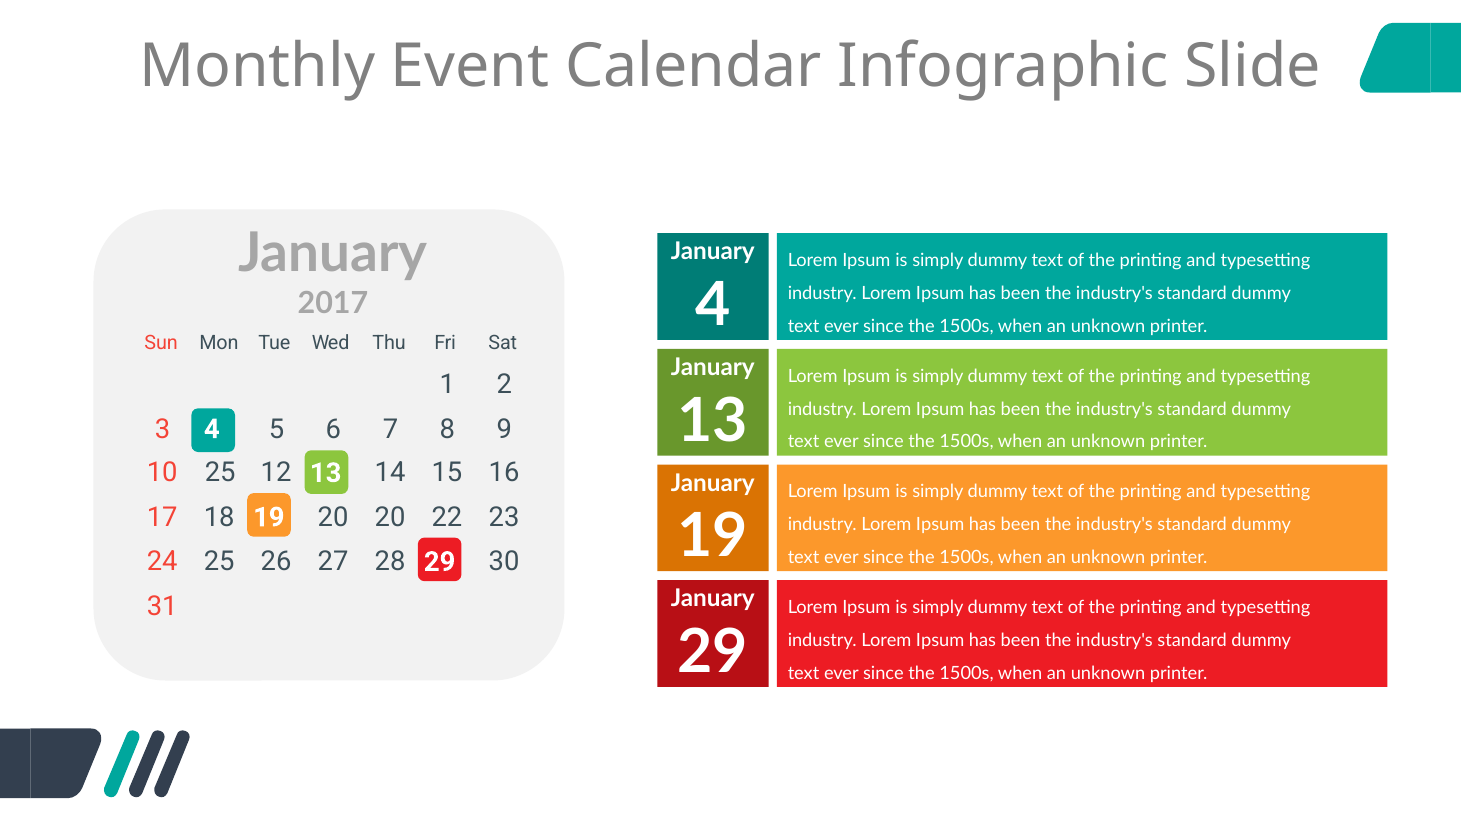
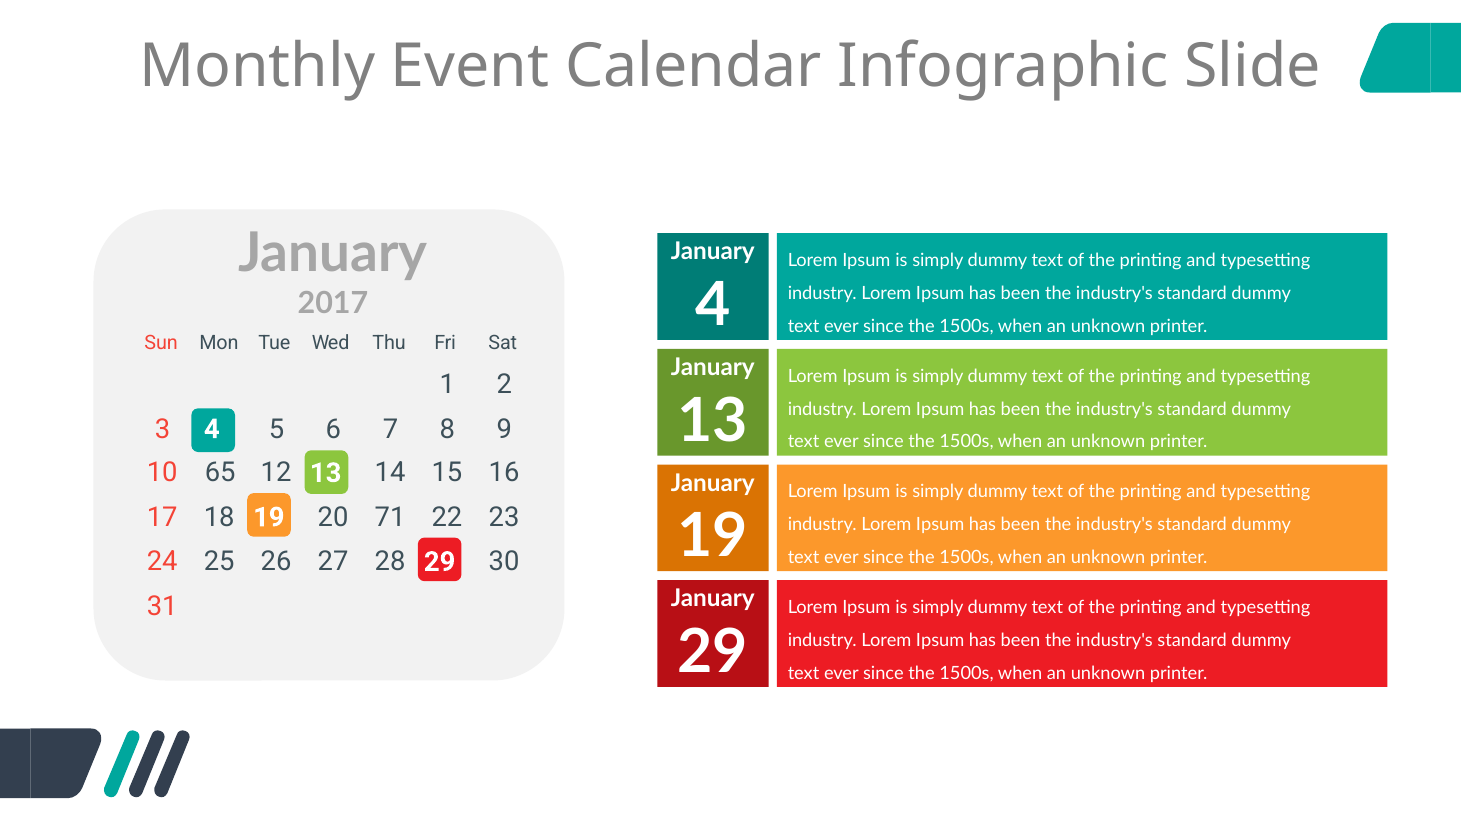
10 25: 25 -> 65 (220, 473)
20 20: 20 -> 71 (390, 517)
